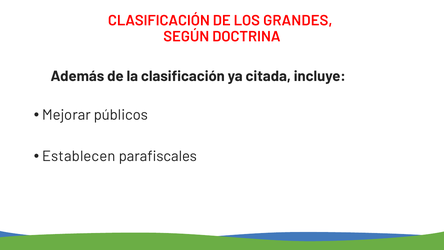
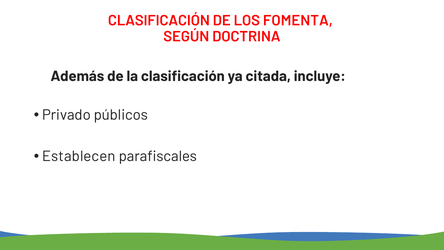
GRANDES: GRANDES -> FOMENTA (298, 20)
Mejorar: Mejorar -> Privado (66, 115)
